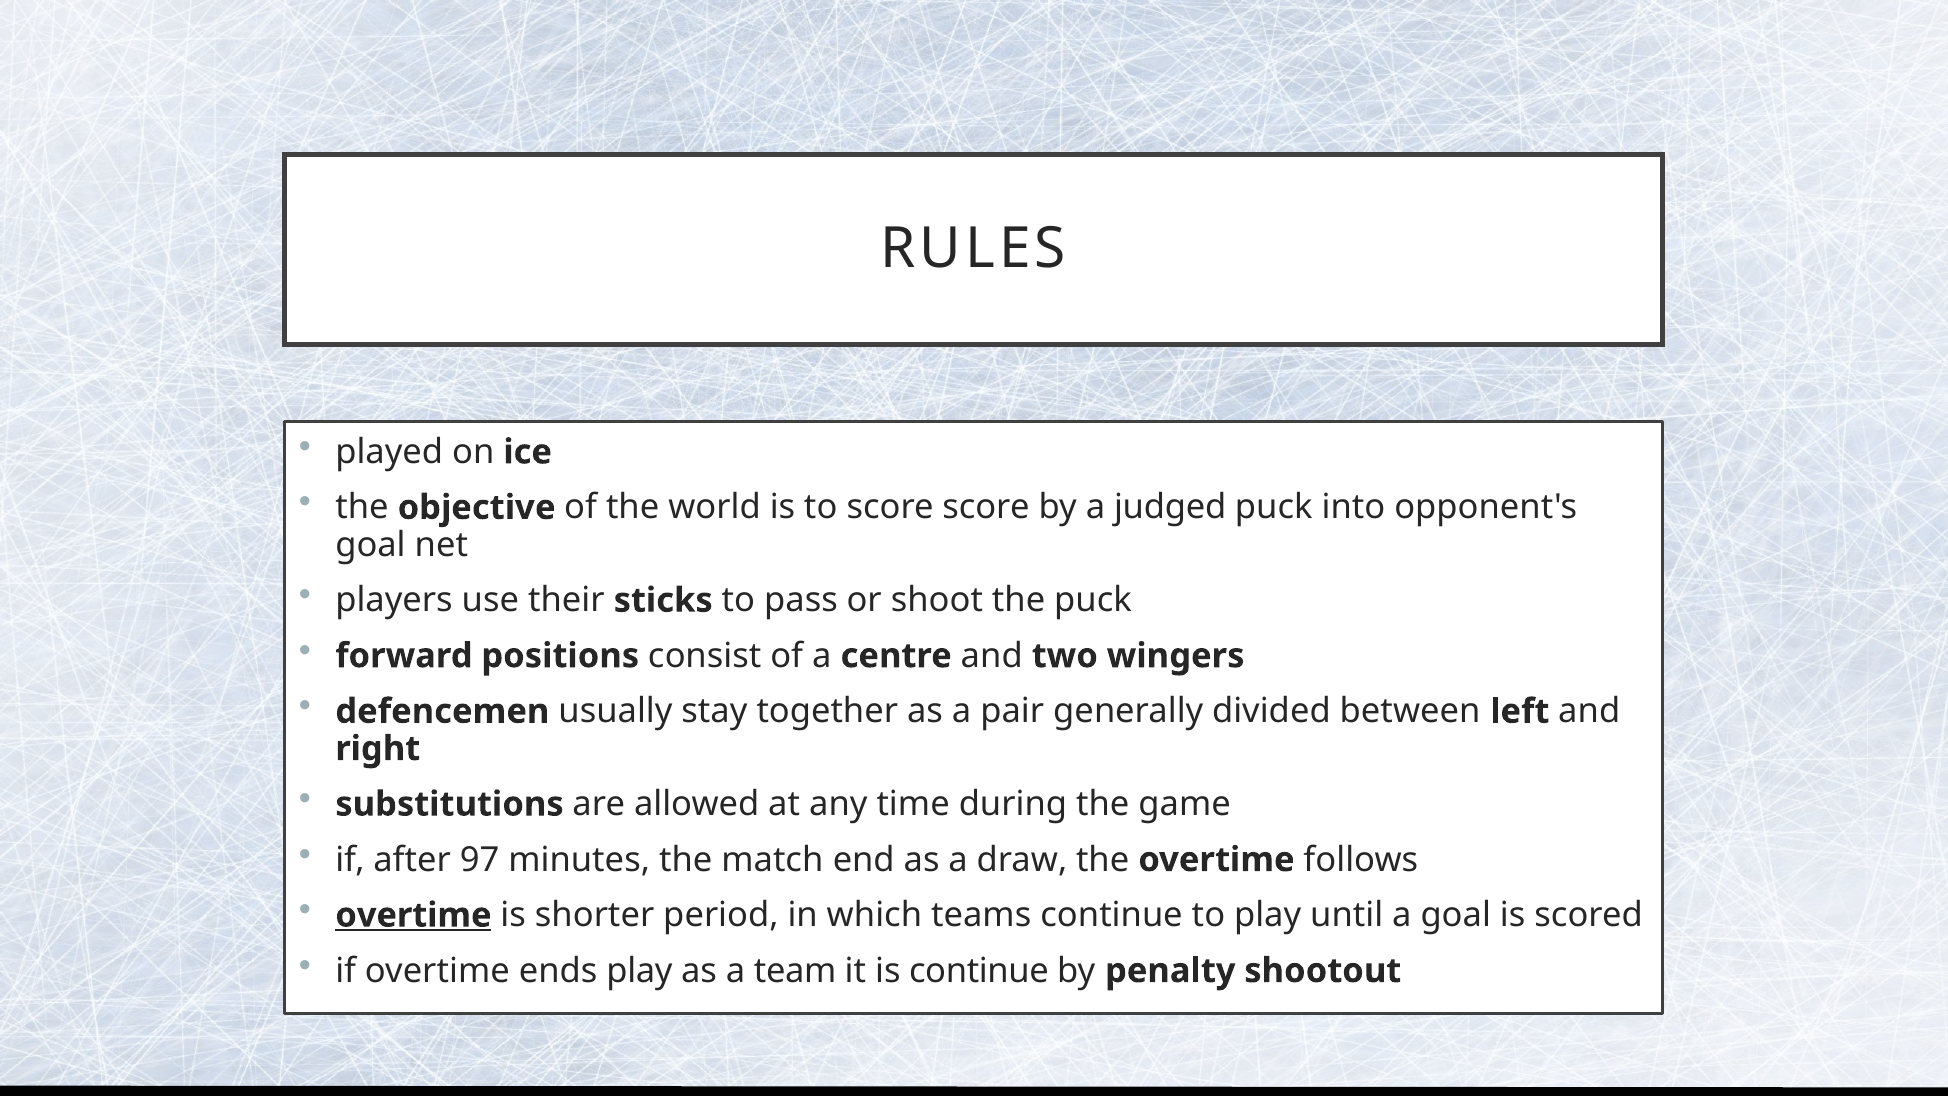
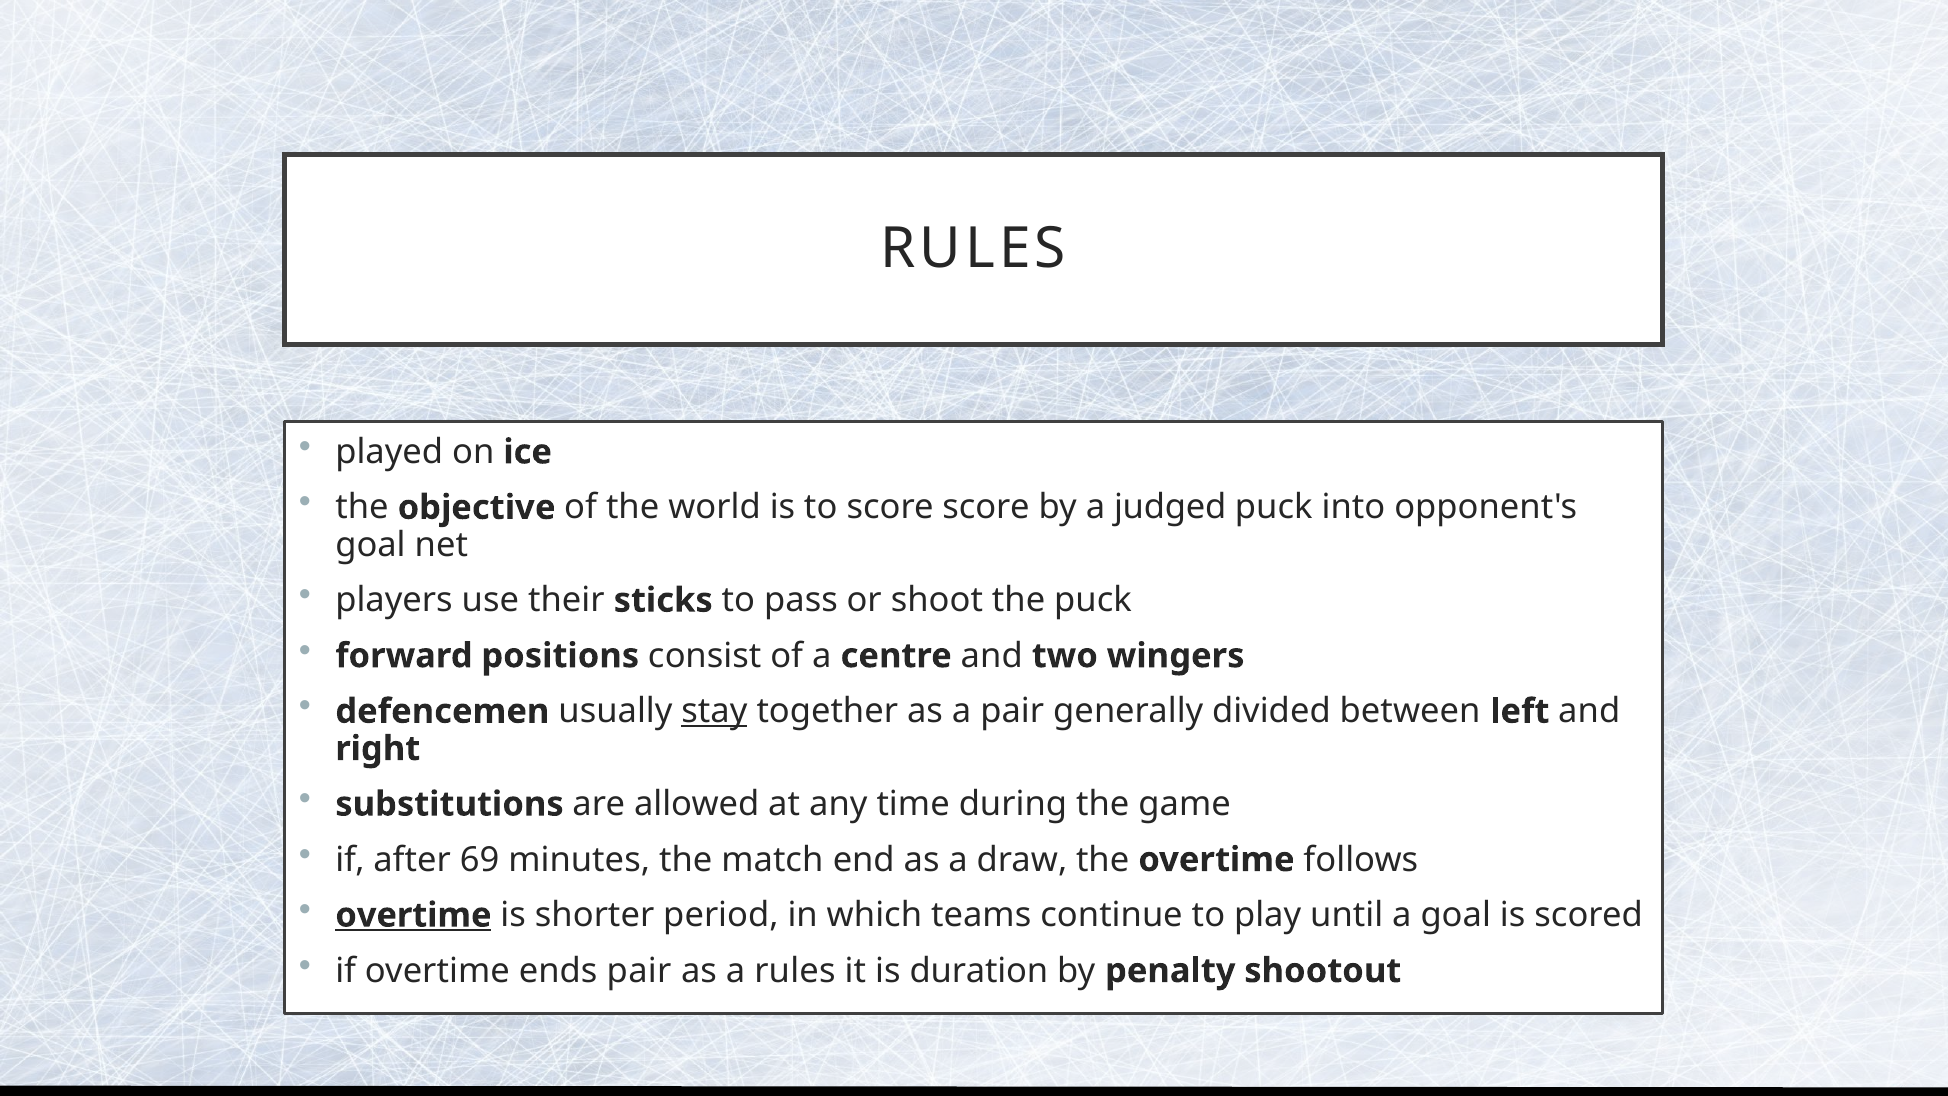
stay underline: none -> present (714, 711)
97: 97 -> 69 (480, 860)
ends play: play -> pair (639, 971)
a team: team -> rules (795, 971)
is continue: continue -> duration (979, 971)
